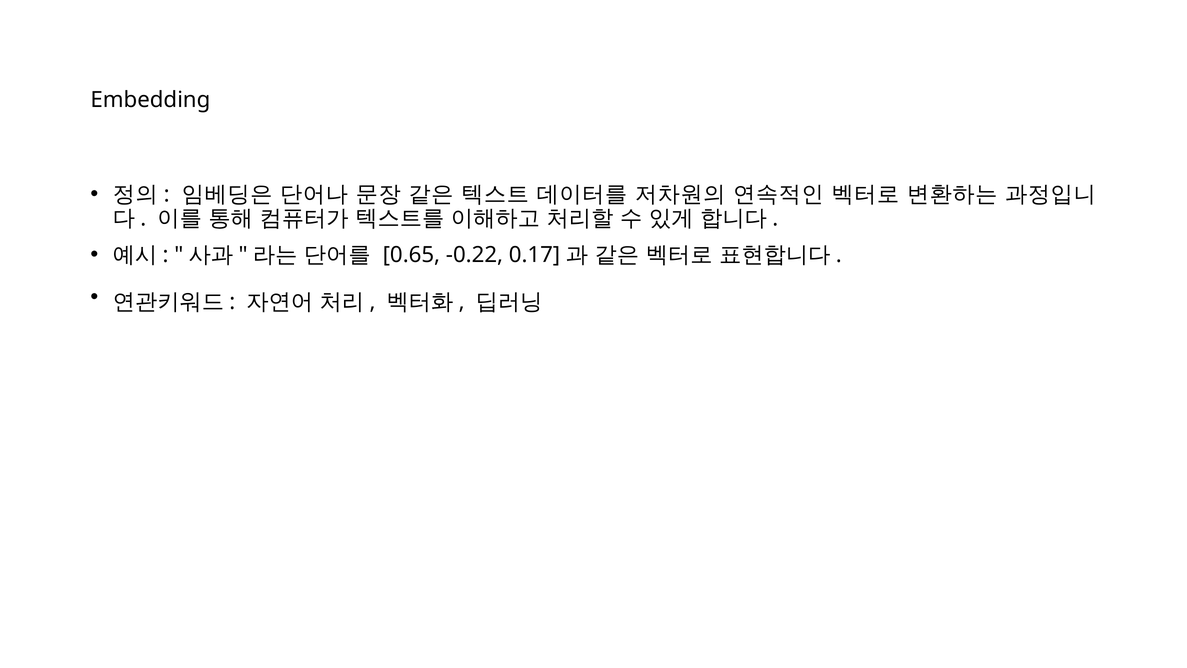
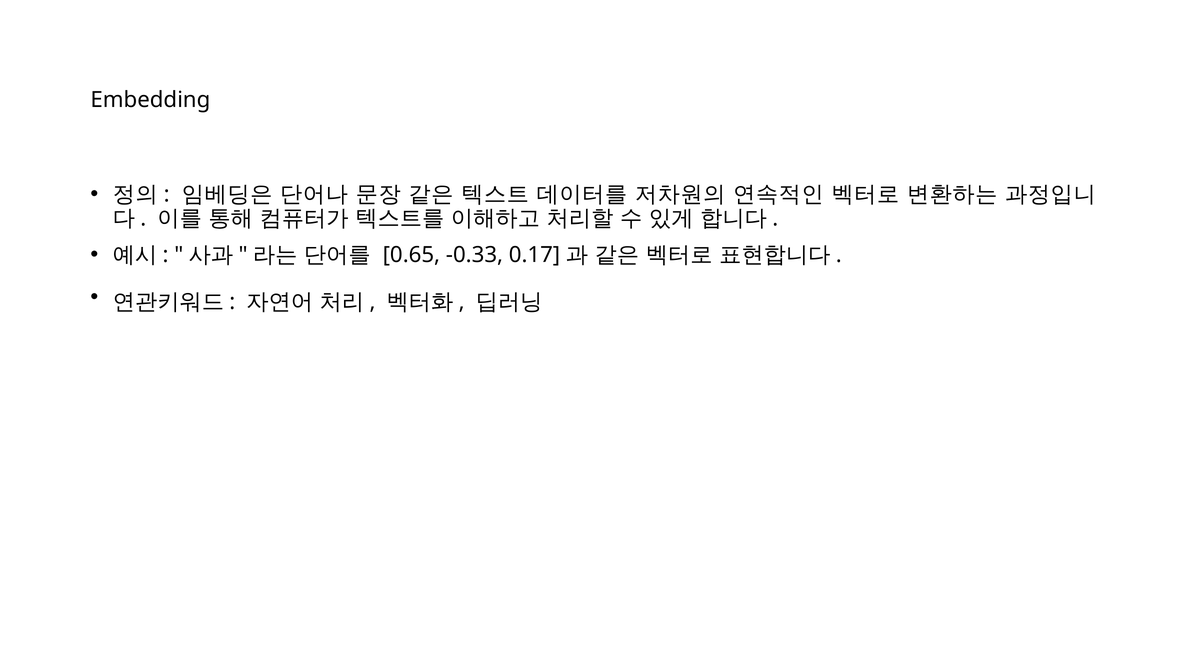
-0.22: -0.22 -> -0.33 (474, 255)
